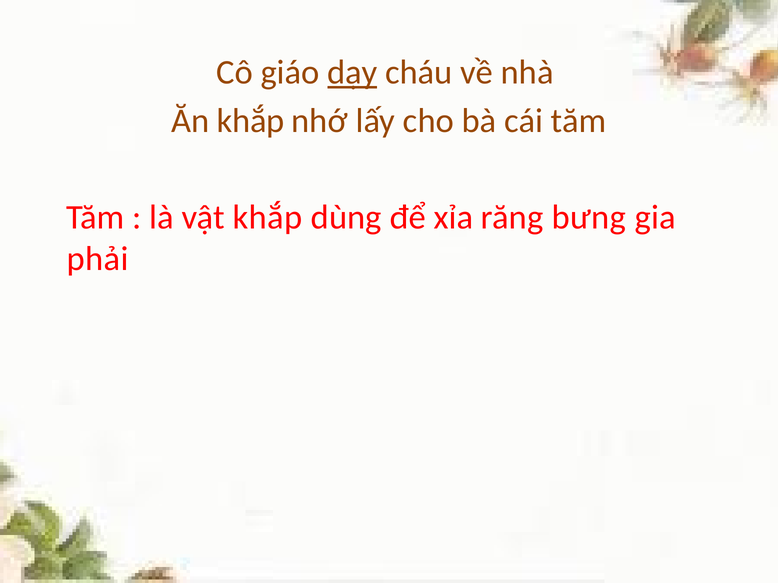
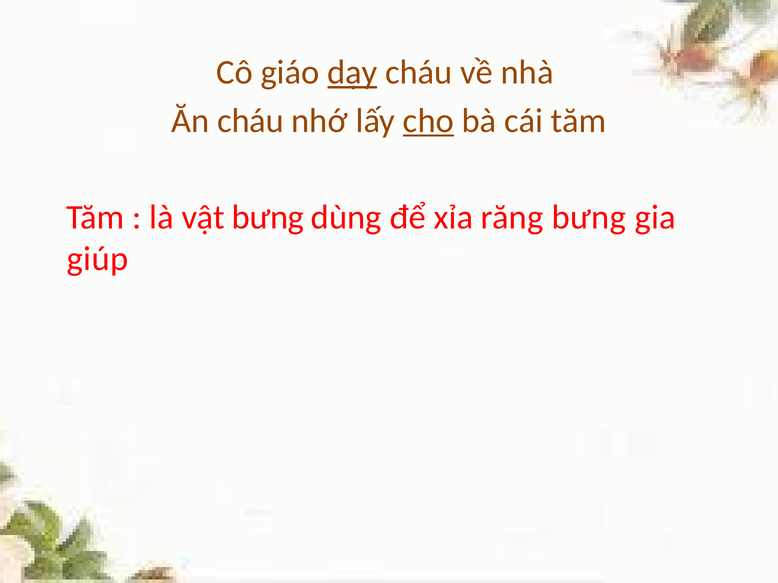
Ăn khắp: khắp -> cháu (251, 121)
cho underline: none -> present (428, 121)
vật khắp: khắp -> bưng (268, 218)
phải: phải -> giúp (98, 259)
